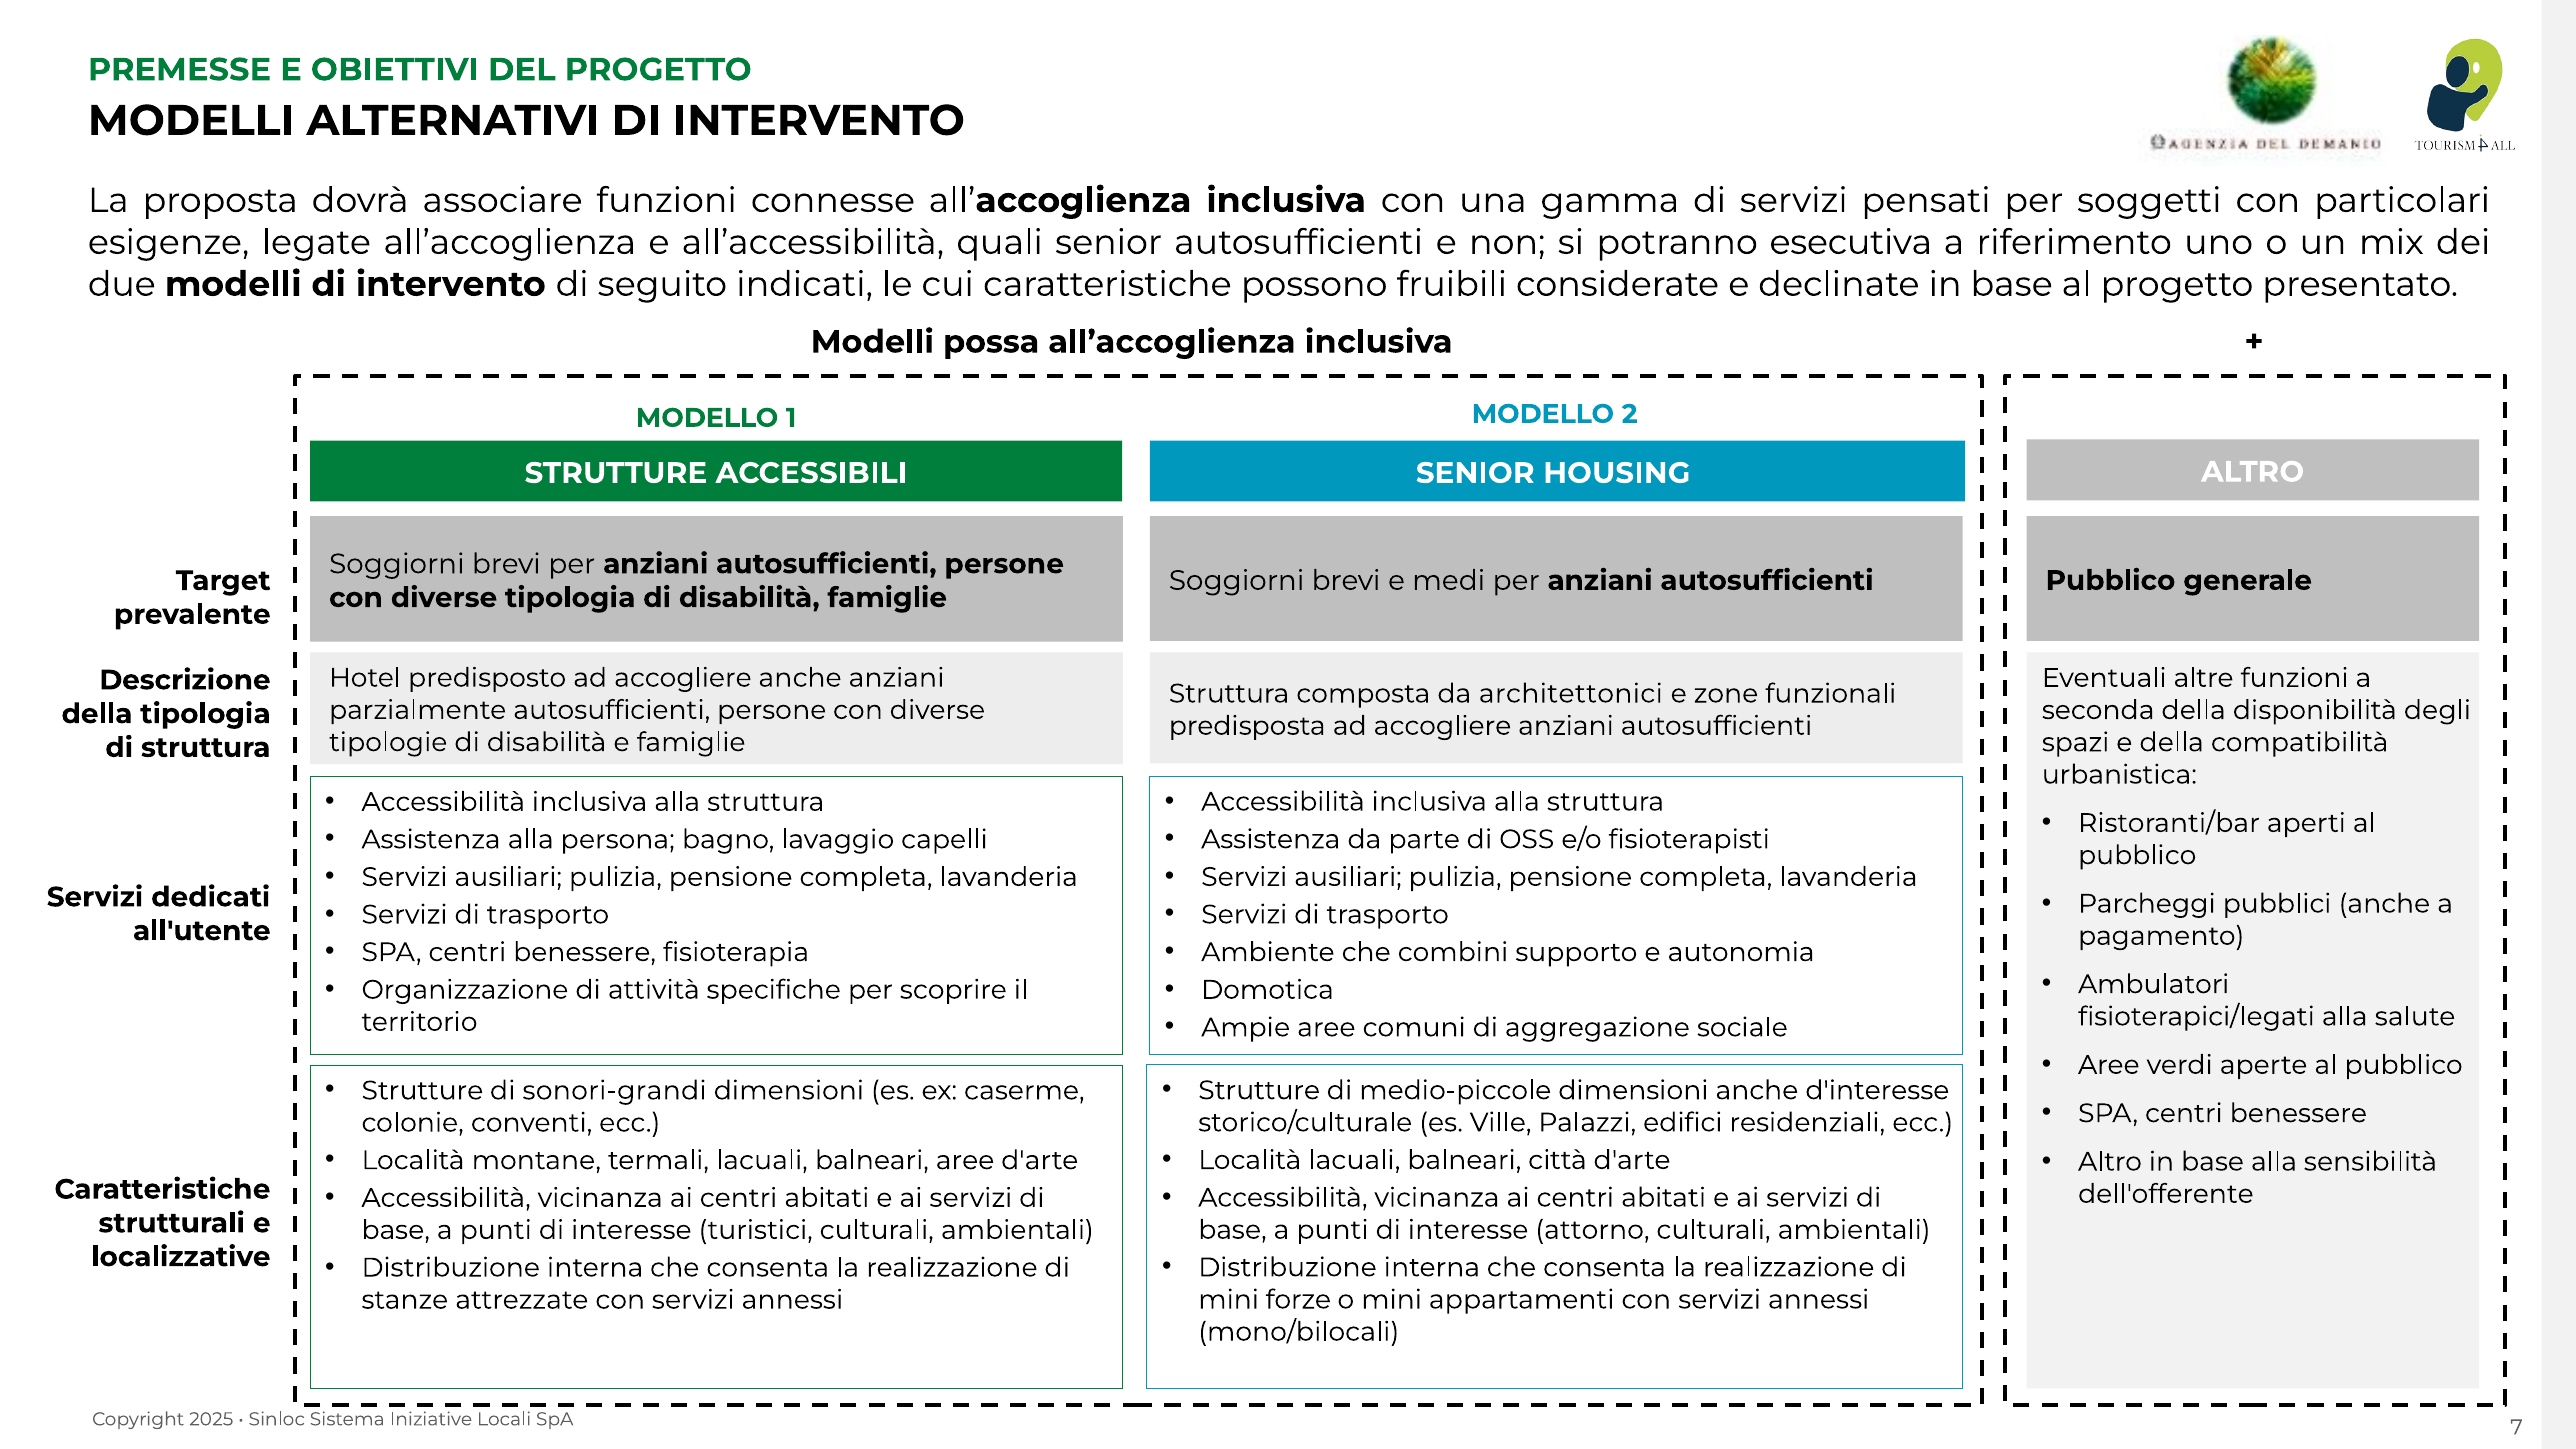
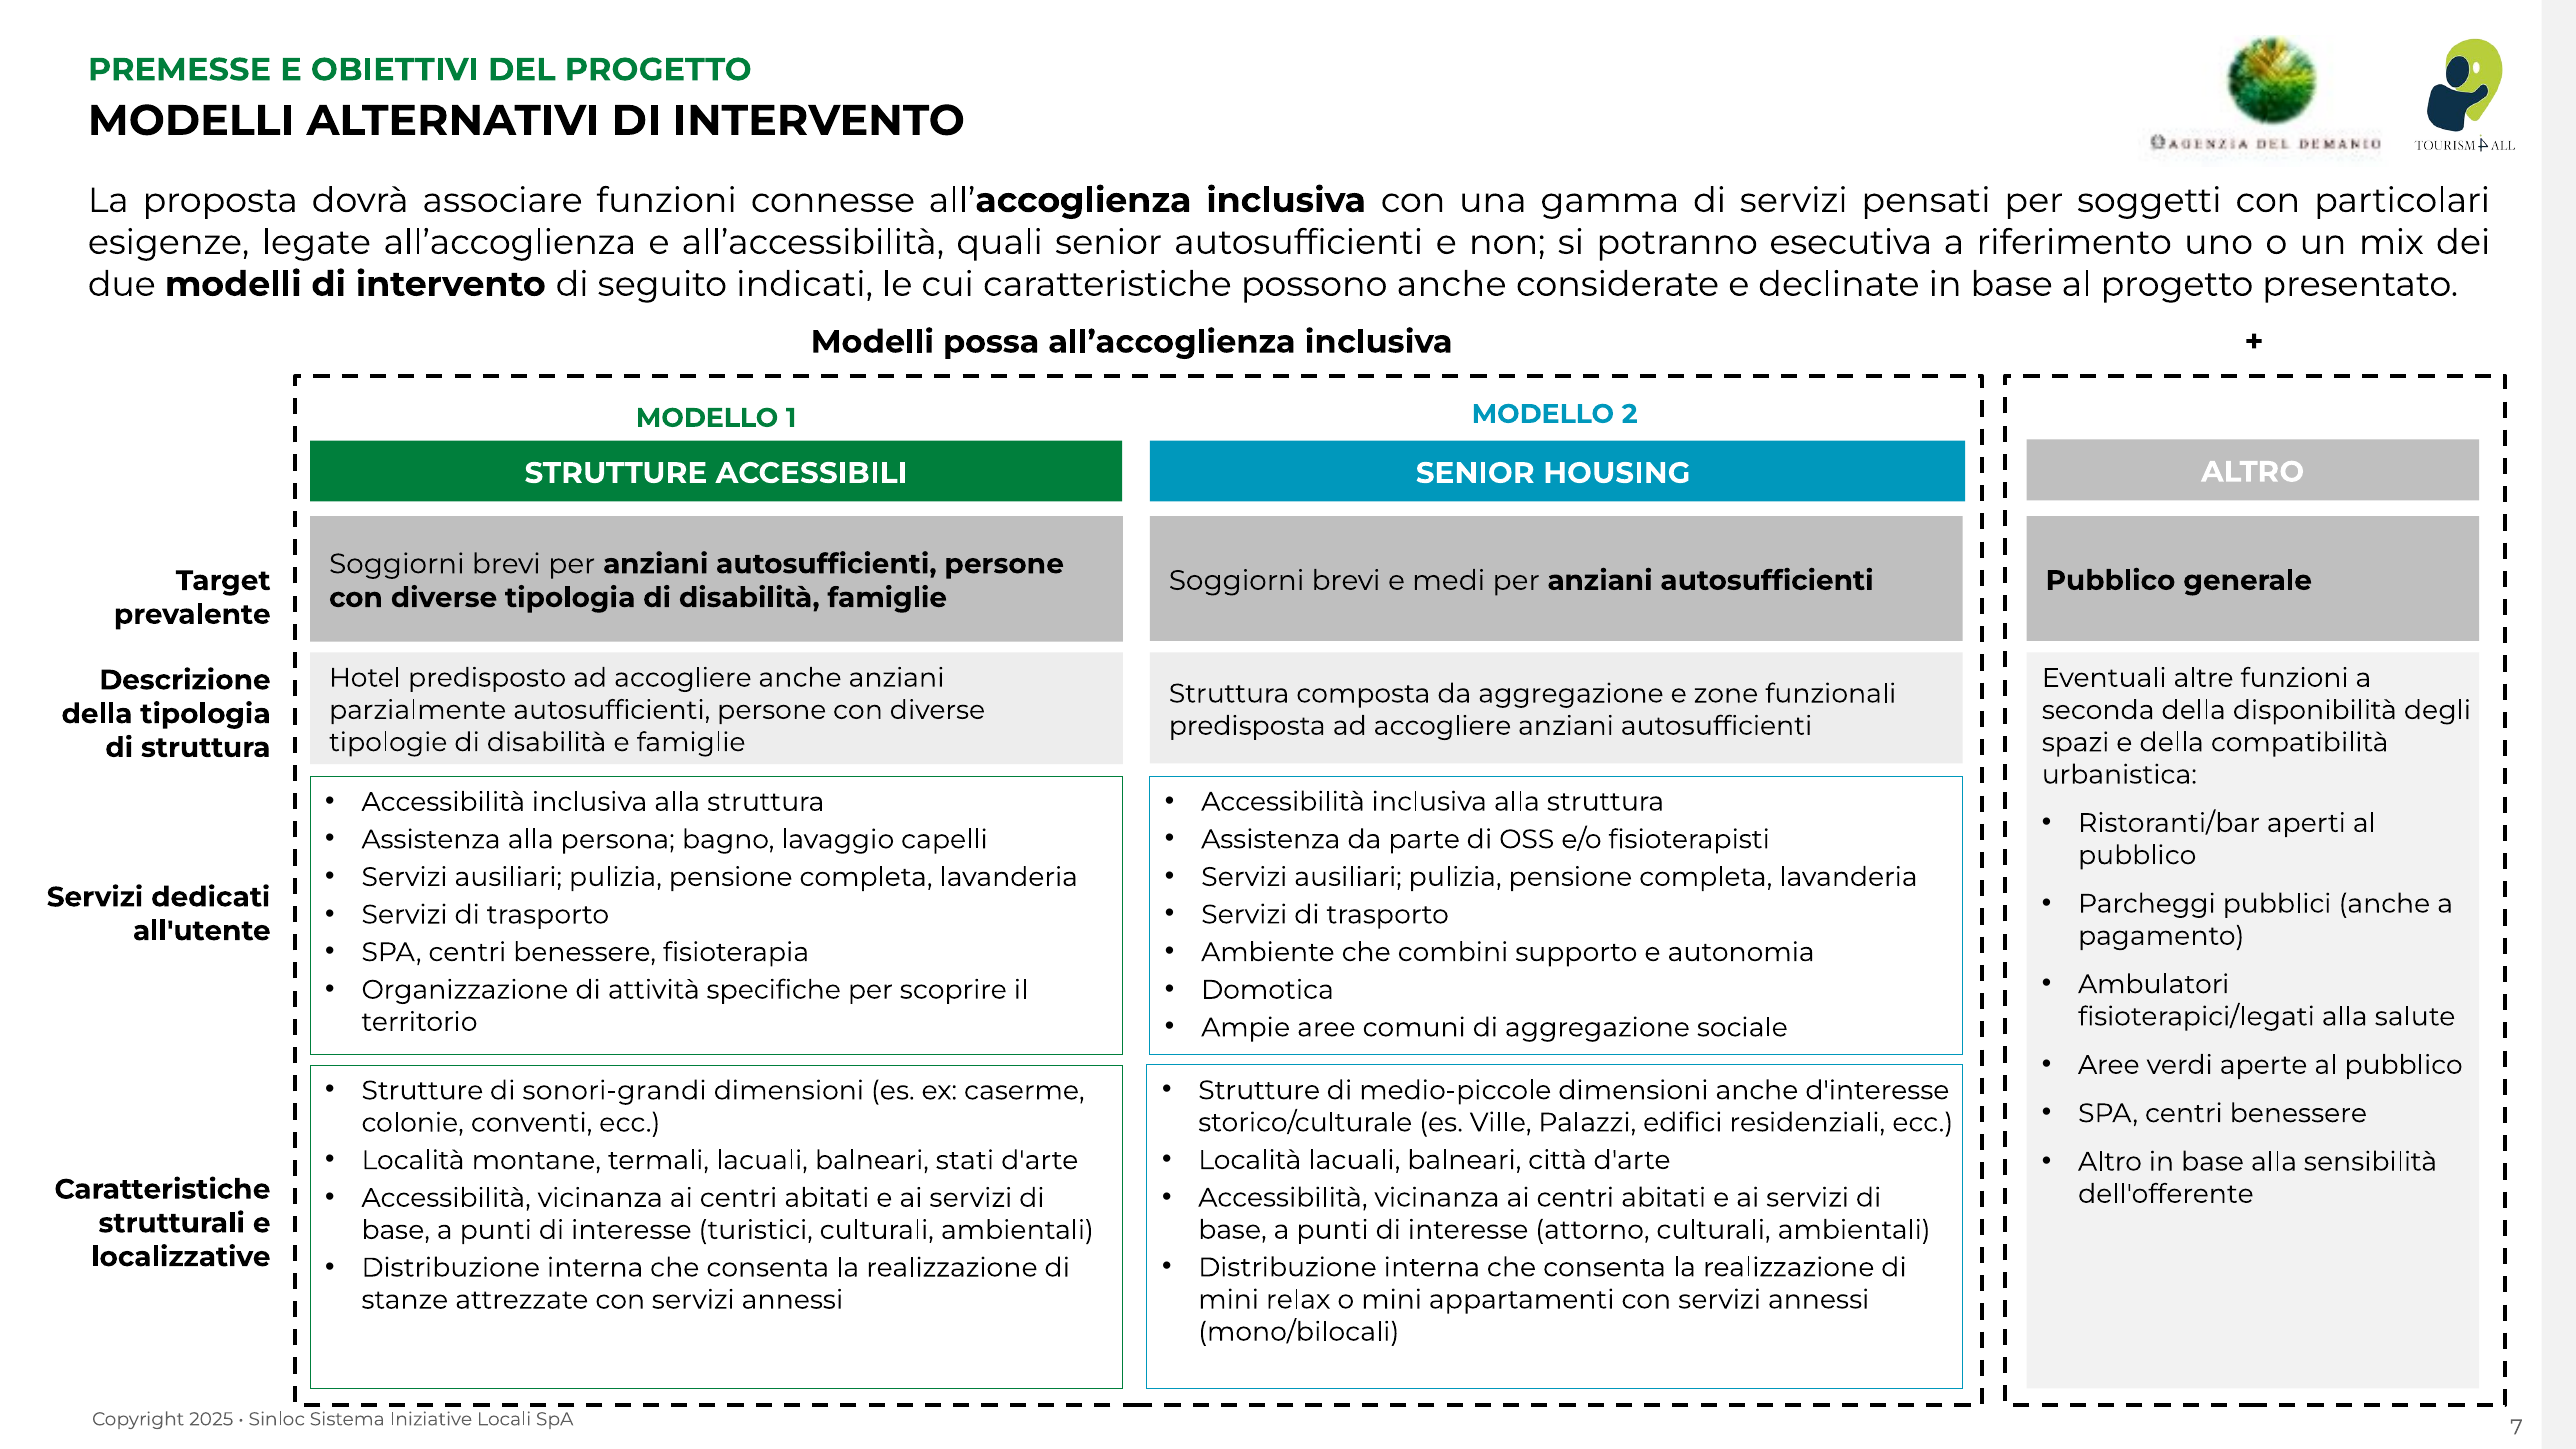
possono fruibili: fruibili -> anche (1452, 284)
da architettonici: architettonici -> aggregazione (1571, 694)
balneari aree: aree -> stati (965, 1160)
forze: forze -> relax (1298, 1300)
